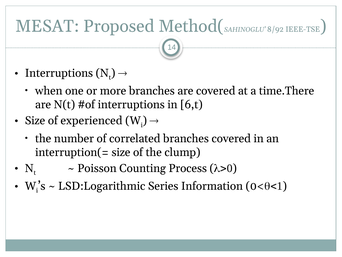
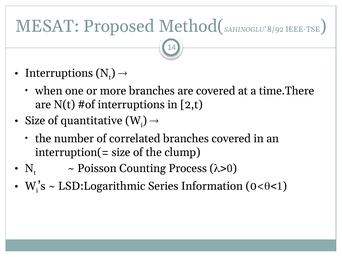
6,t: 6,t -> 2,t (191, 104)
experienced: experienced -> quantitative (91, 120)
